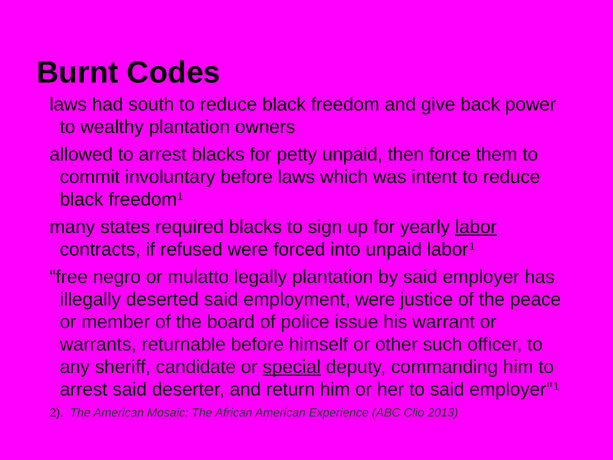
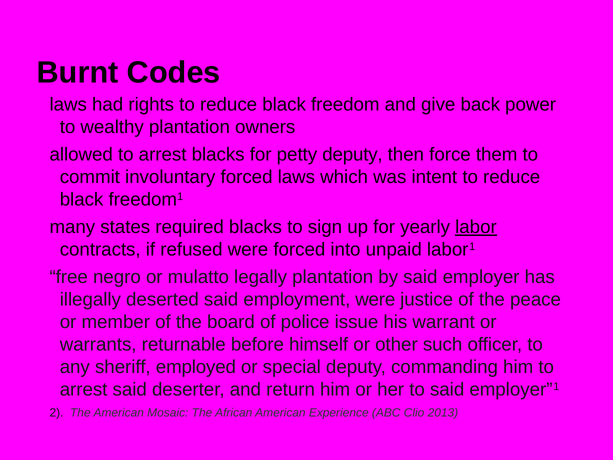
south: south -> rights (151, 104)
petty unpaid: unpaid -> deputy (353, 155)
involuntary before: before -> forced (247, 177)
candidate: candidate -> employed (196, 367)
special underline: present -> none (292, 367)
